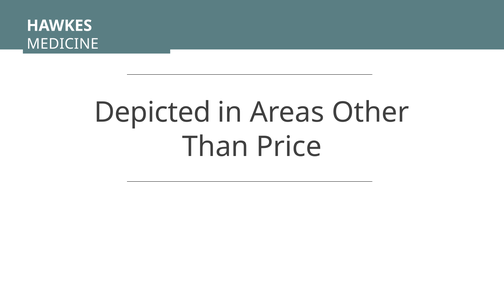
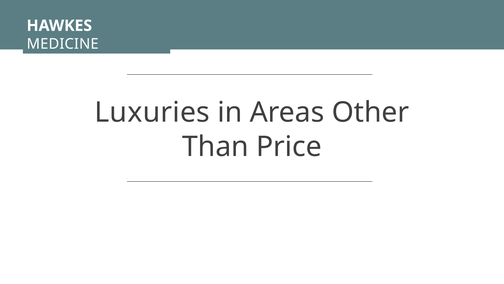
Depicted: Depicted -> Luxuries (152, 112)
